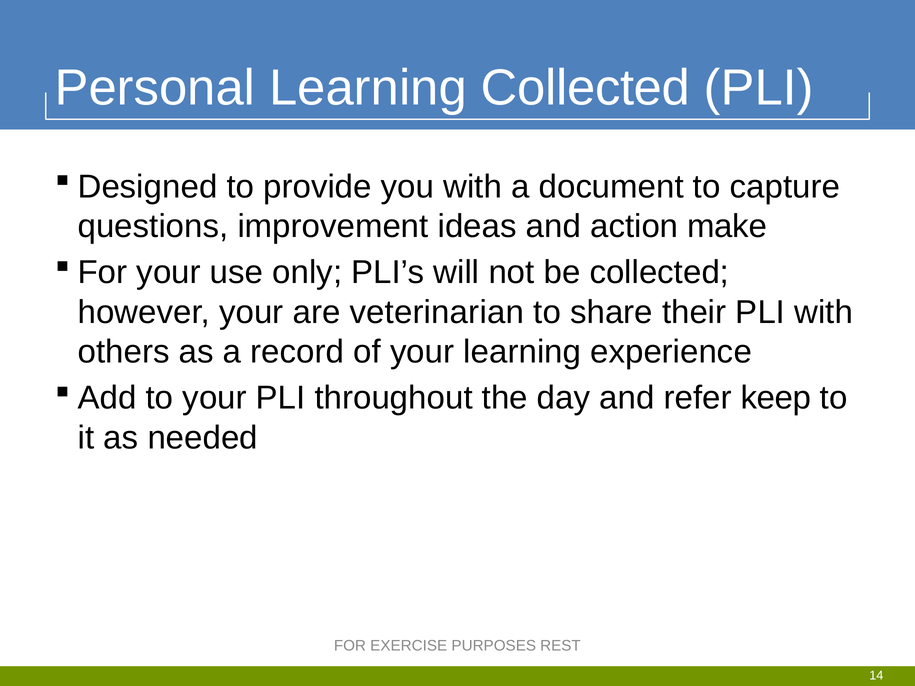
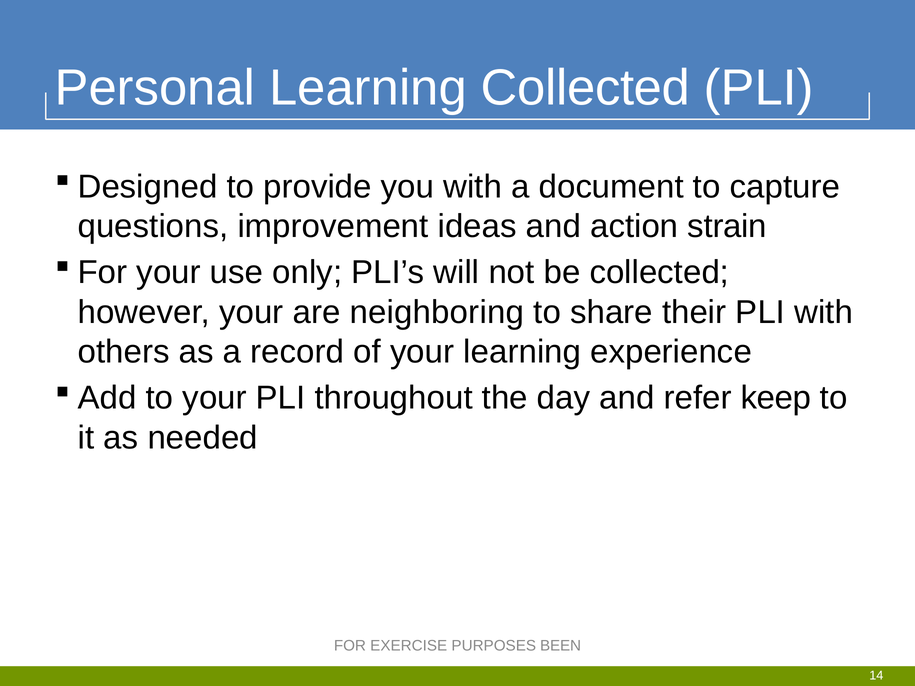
make: make -> strain (727, 226)
veterinarian: veterinarian -> neighboring (437, 312)
REST: REST -> BEEN (561, 646)
